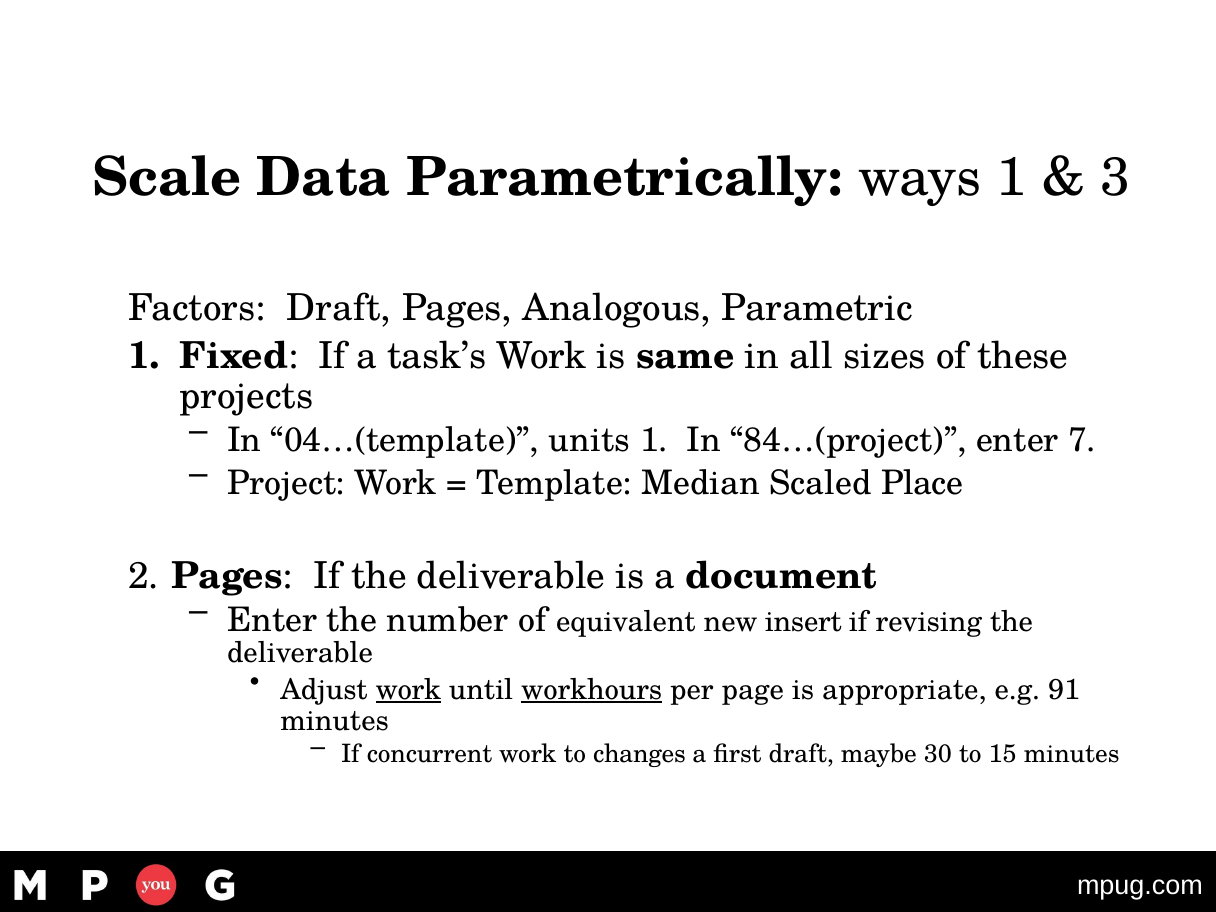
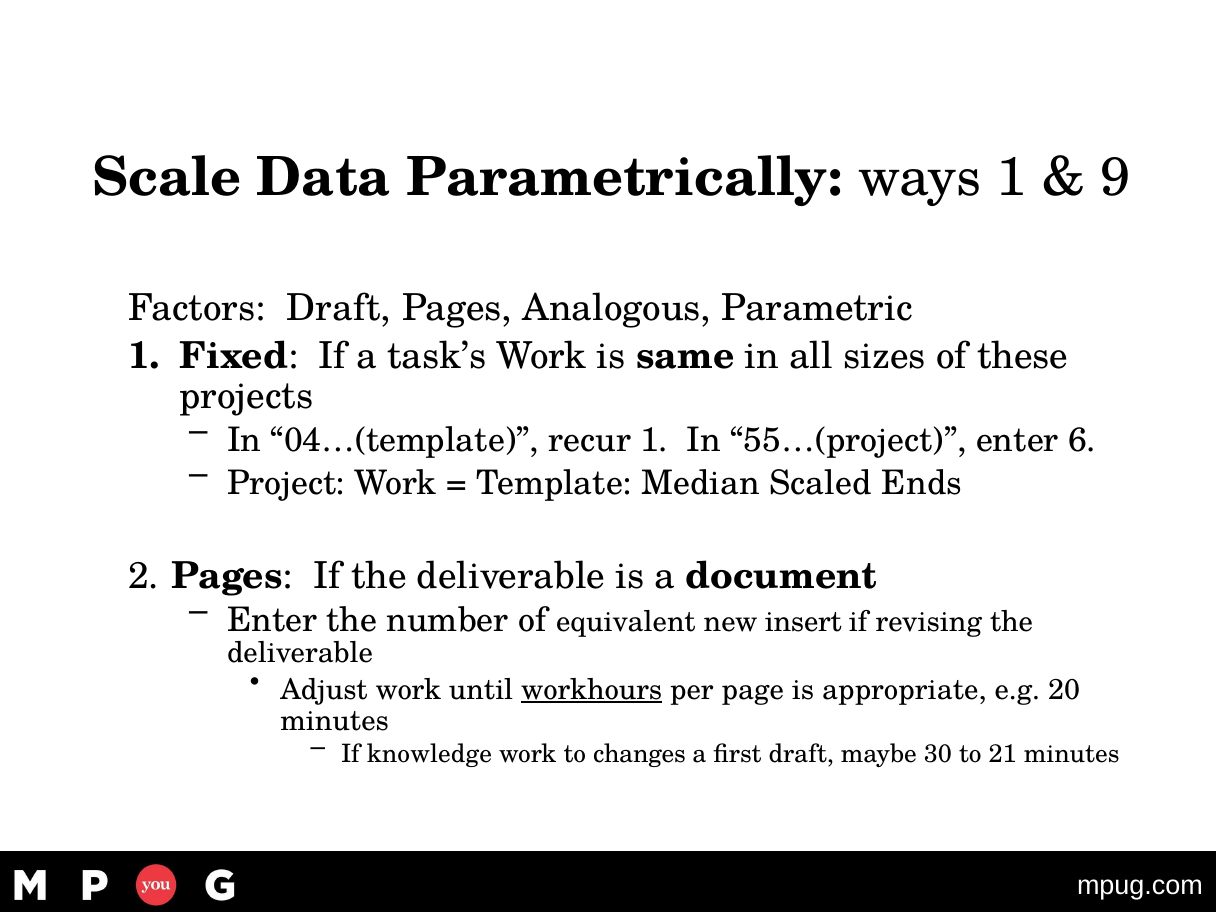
3: 3 -> 9 (1115, 177)
units: units -> recur (590, 440)
84…(project: 84…(project -> 55…(project (849, 440)
7: 7 -> 6 (1082, 440)
Place: Place -> Ends (922, 483)
work underline: present -> none (408, 690)
91: 91 -> 20 (1064, 690)
concurrent: concurrent -> knowledge (429, 754)
15: 15 -> 21 (1003, 754)
